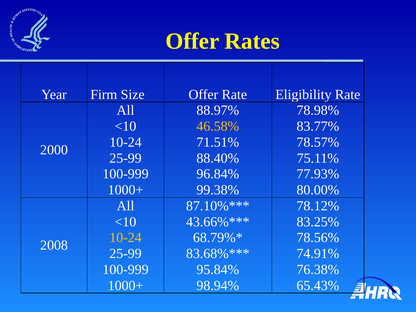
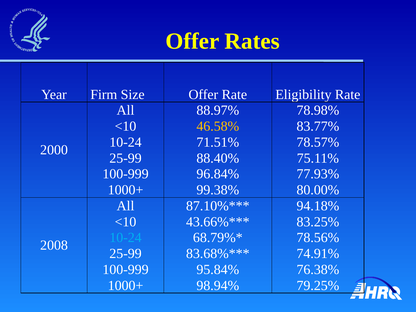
78.12%: 78.12% -> 94.18% (318, 206)
10-24 colour: yellow -> light blue (126, 238)
65.43%: 65.43% -> 79.25% (318, 286)
